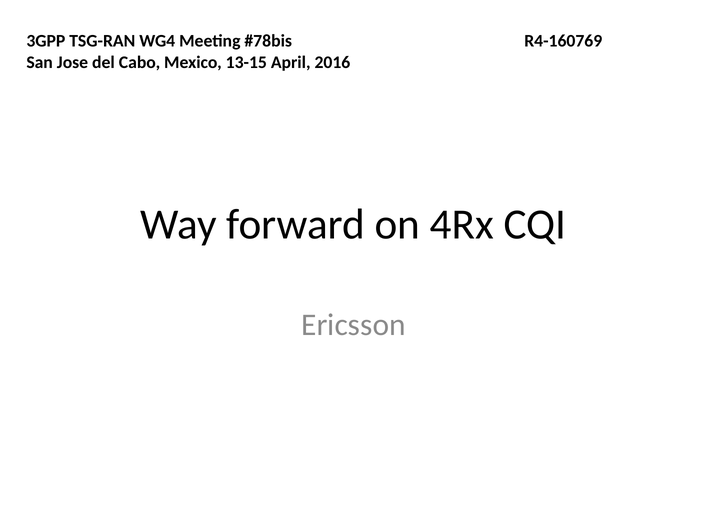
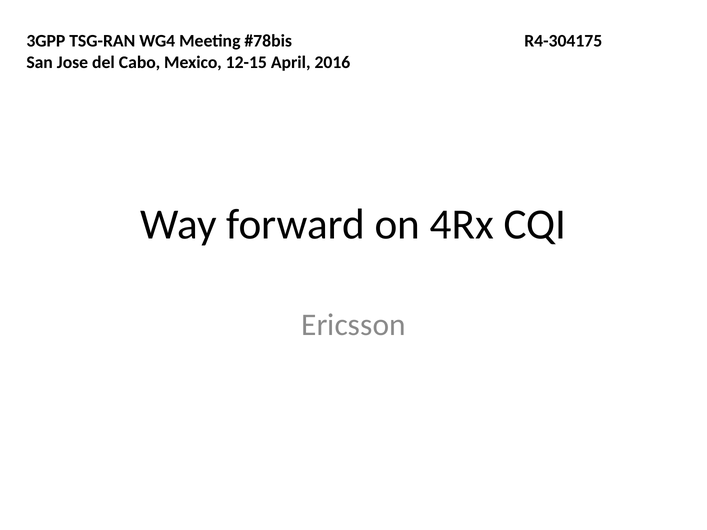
R4-160769: R4-160769 -> R4-304175 (563, 41)
13-15: 13-15 -> 12-15 (246, 62)
